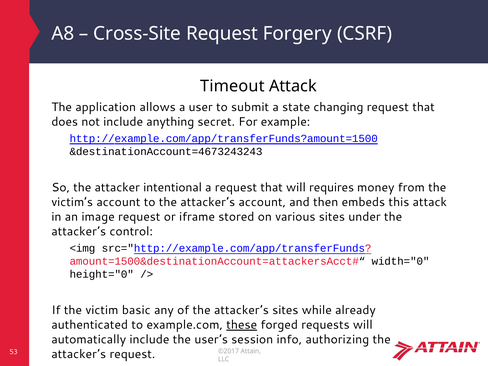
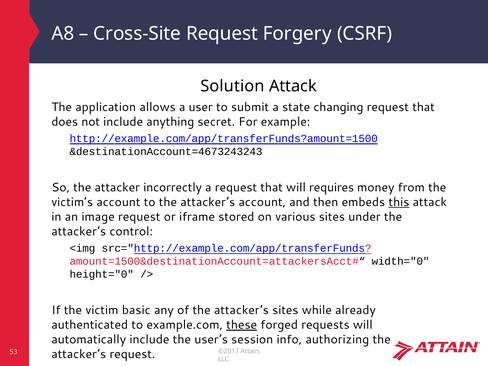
Timeout: Timeout -> Solution (232, 86)
intentional: intentional -> incorrectly (173, 188)
this underline: none -> present (399, 202)
